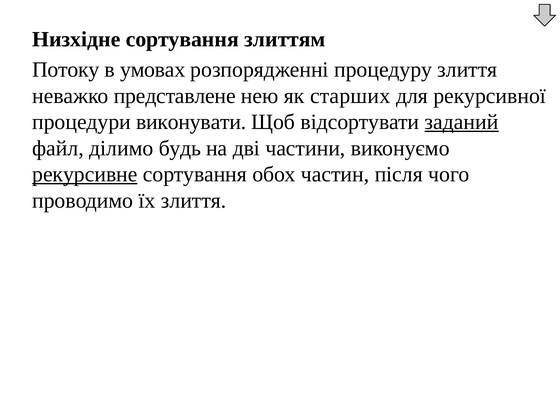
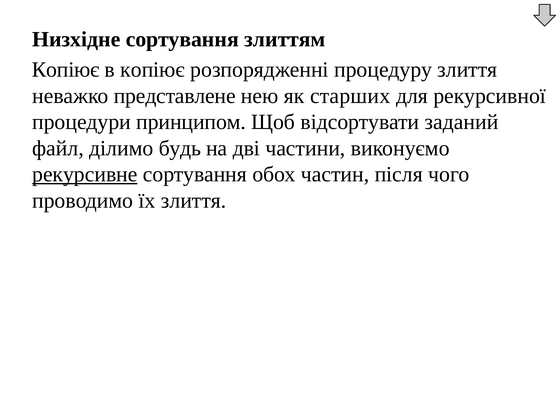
Потоку: Потоку -> Копіює (66, 70)
в умовах: умовах -> копіює (153, 70)
виконувати: виконувати -> принципом (191, 122)
заданий underline: present -> none (462, 122)
